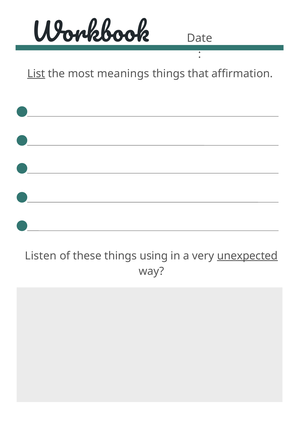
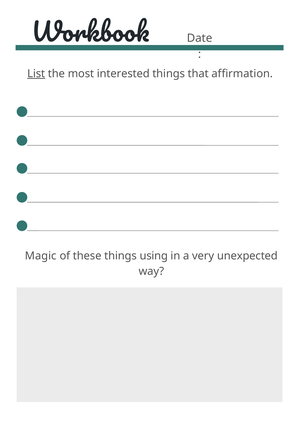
meanings: meanings -> interested (123, 73)
Listen: Listen -> Magic (41, 255)
unexpected underline: present -> none (247, 255)
